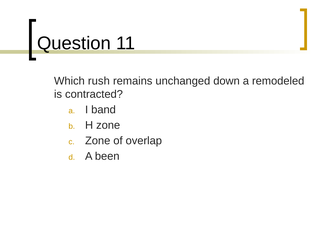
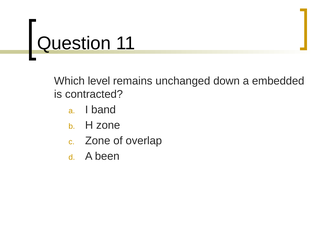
rush: rush -> level (99, 81)
remodeled: remodeled -> embedded (278, 81)
